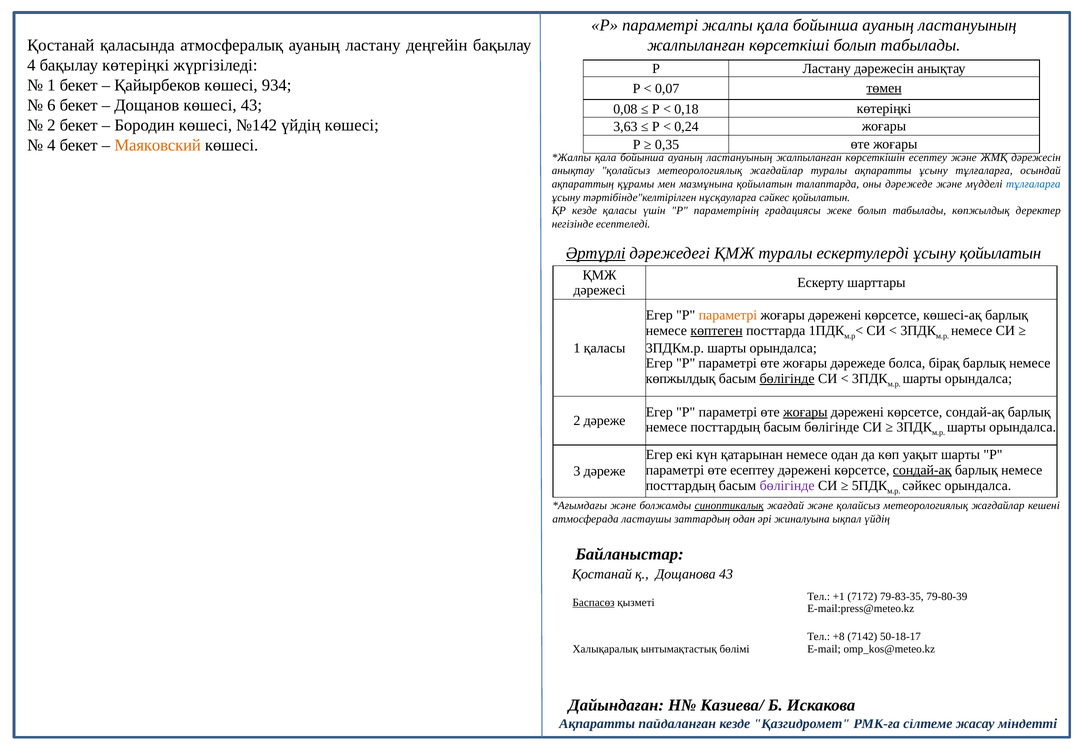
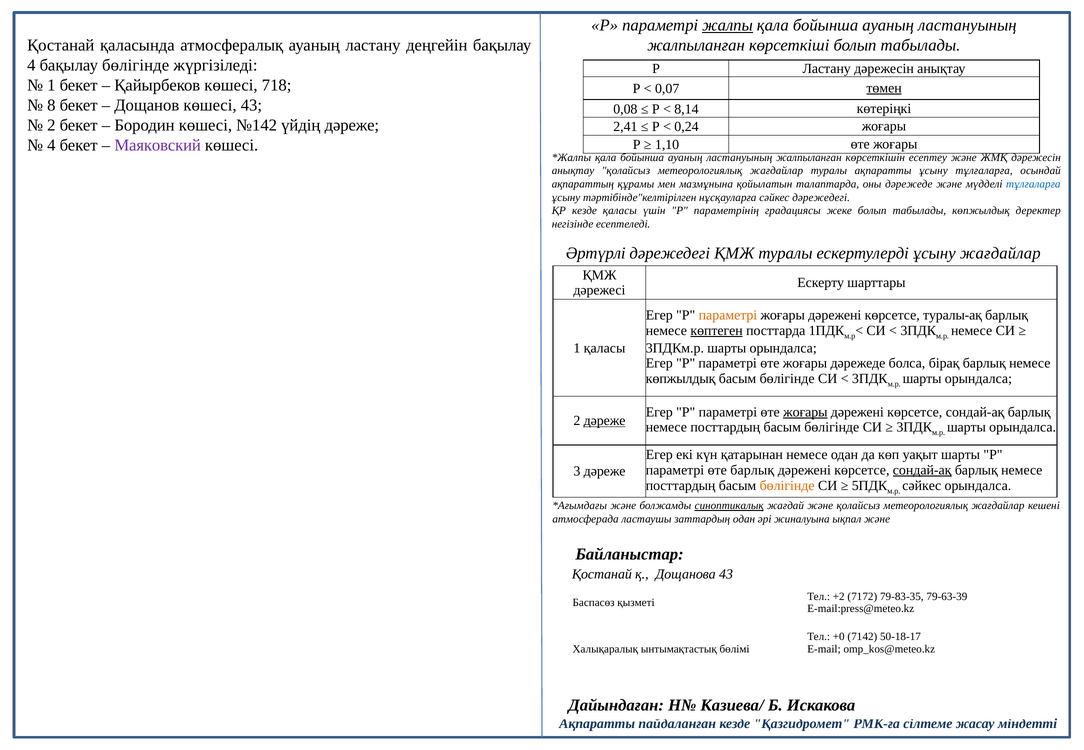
жалпы underline: none -> present (728, 26)
бақылау көтеріңкі: көтеріңкі -> бөлігінде (136, 65)
934: 934 -> 718 (277, 85)
6: 6 -> 8 (51, 105)
0,18: 0,18 -> 8,14 (686, 109)
үйдің көшесі: көшесі -> дәреже (352, 125)
3,63: 3,63 -> 2,41 (625, 127)
Маяковский colour: orange -> purple (158, 145)
0,35: 0,35 -> 1,10 (667, 145)
сәйкес қойылатын: қойылатын -> дәрежедегі (821, 198)
Әртүрлі underline: present -> none (596, 254)
ұсыну қойылатын: қойылатын -> жағдайлар (1000, 254)
көшесі-ақ: көшесі-ақ -> туралы-ақ (953, 315)
бөлігінде underline: present -> none (787, 379)
дәреже underline: none -> present (605, 421)
өте есептеу: есептеу -> барлық (752, 470)
бөлігінде colour: purple -> orange (787, 486)
ықпал үйдің: үйдің -> және (877, 519)
+1: +1 -> +2 (839, 597)
79-80-39: 79-80-39 -> 79-63-39 (947, 597)
Баспасөз underline: present -> none (594, 603)
+8: +8 -> +0 (839, 637)
